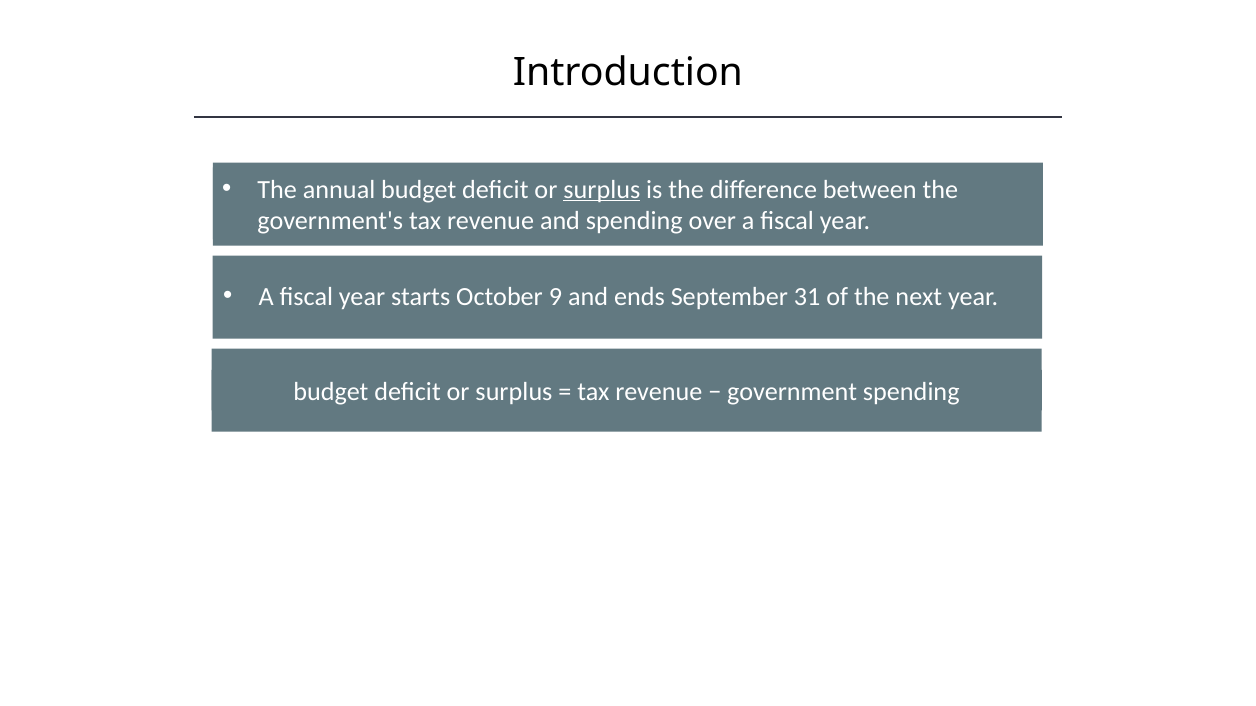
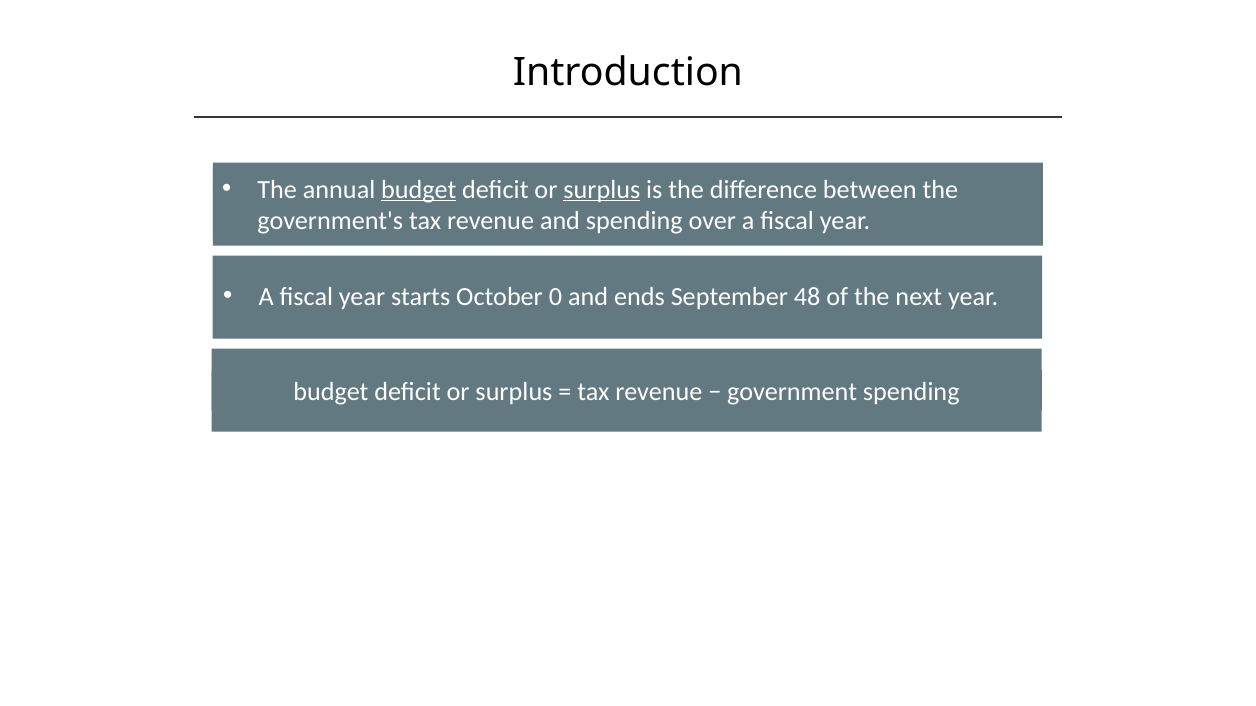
budget underline: none -> present (419, 190)
9: 9 -> 0 (555, 297)
31: 31 -> 48 (807, 297)
